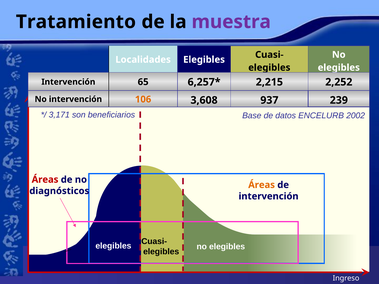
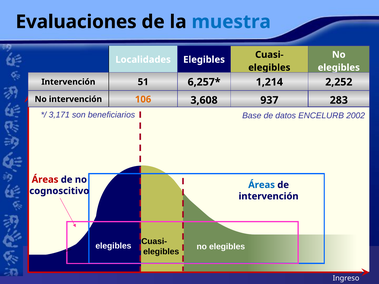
Tratamiento: Tratamiento -> Evaluaciones (76, 22)
muestra colour: purple -> blue (231, 22)
65: 65 -> 51 (143, 82)
2,215: 2,215 -> 1,214 (269, 82)
239: 239 -> 283 (339, 100)
Áreas colour: orange -> blue (262, 185)
diagnósticos: diagnósticos -> cognoscitivo (59, 191)
